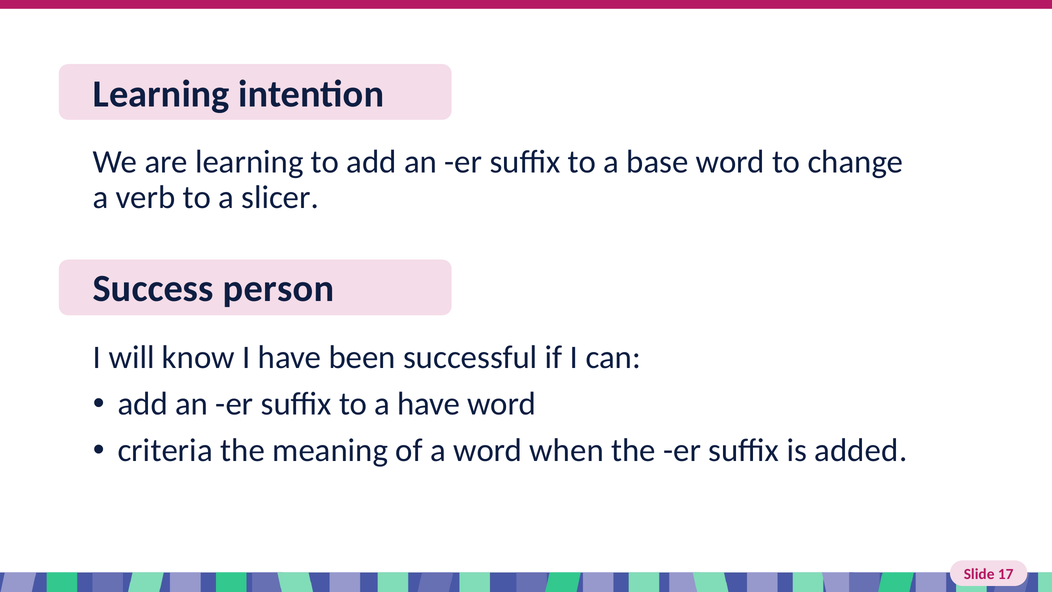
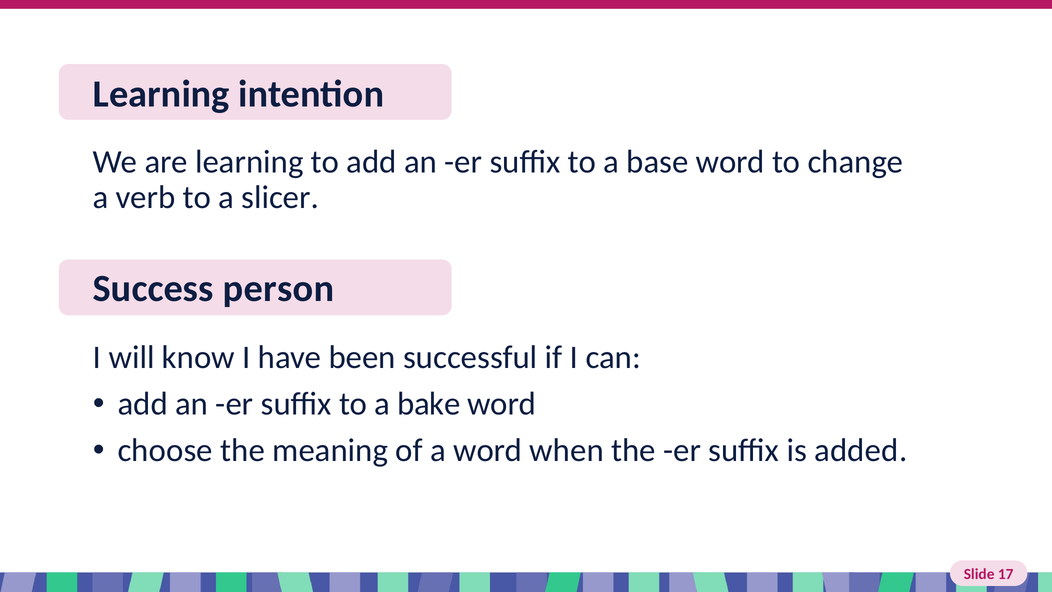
a have: have -> bake (429, 404)
criteria: criteria -> choose (165, 450)
